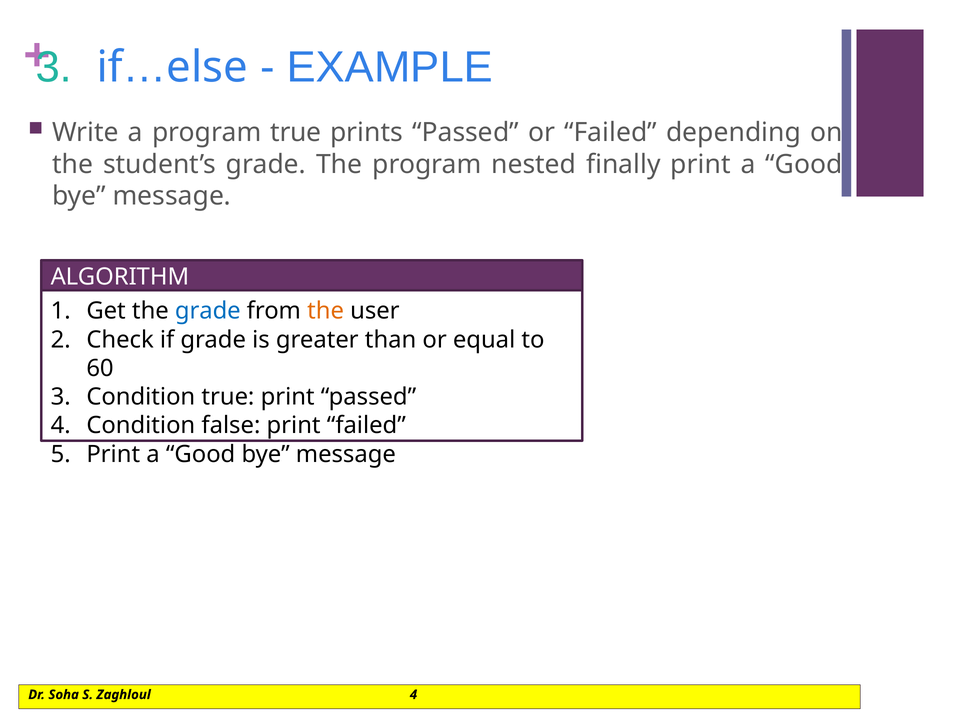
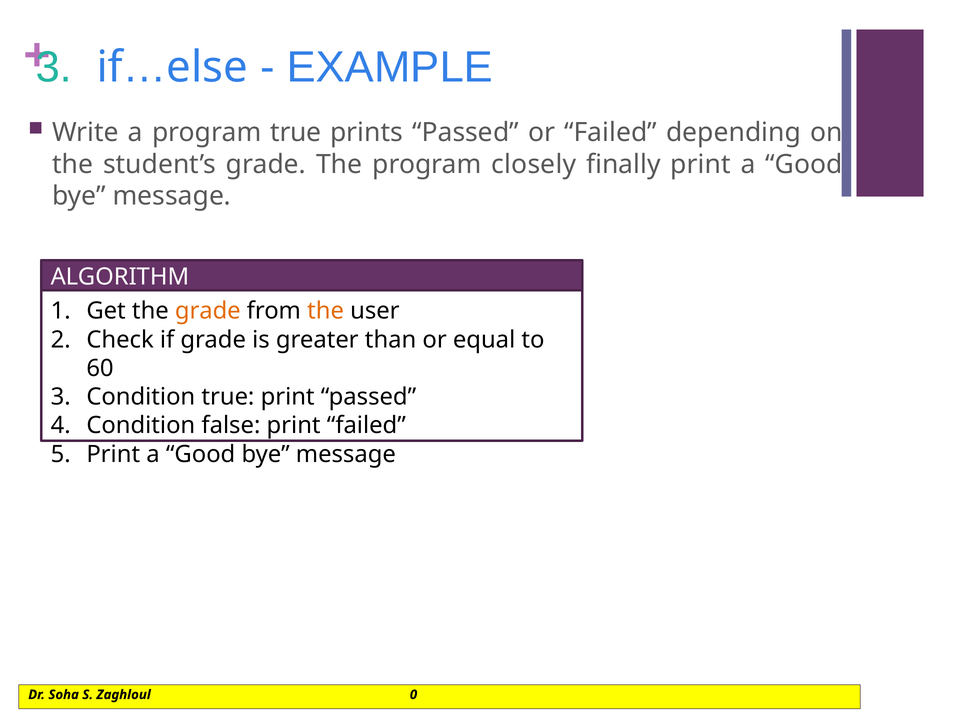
nested: nested -> closely (534, 164)
grade colour: blue -> orange (208, 311)
Zaghloul 4: 4 -> 0 (413, 694)
